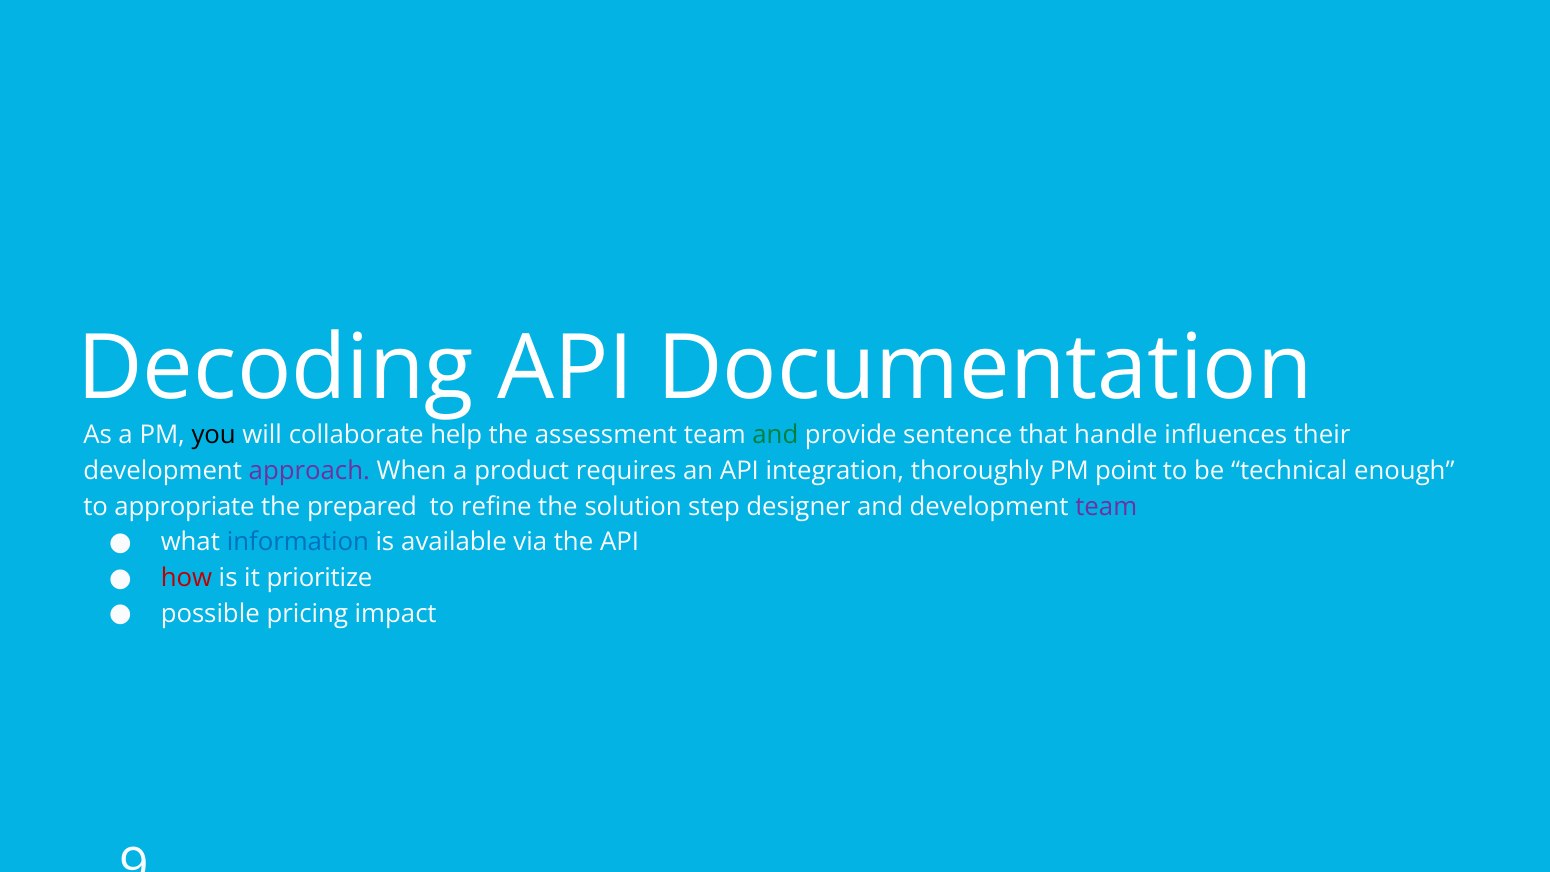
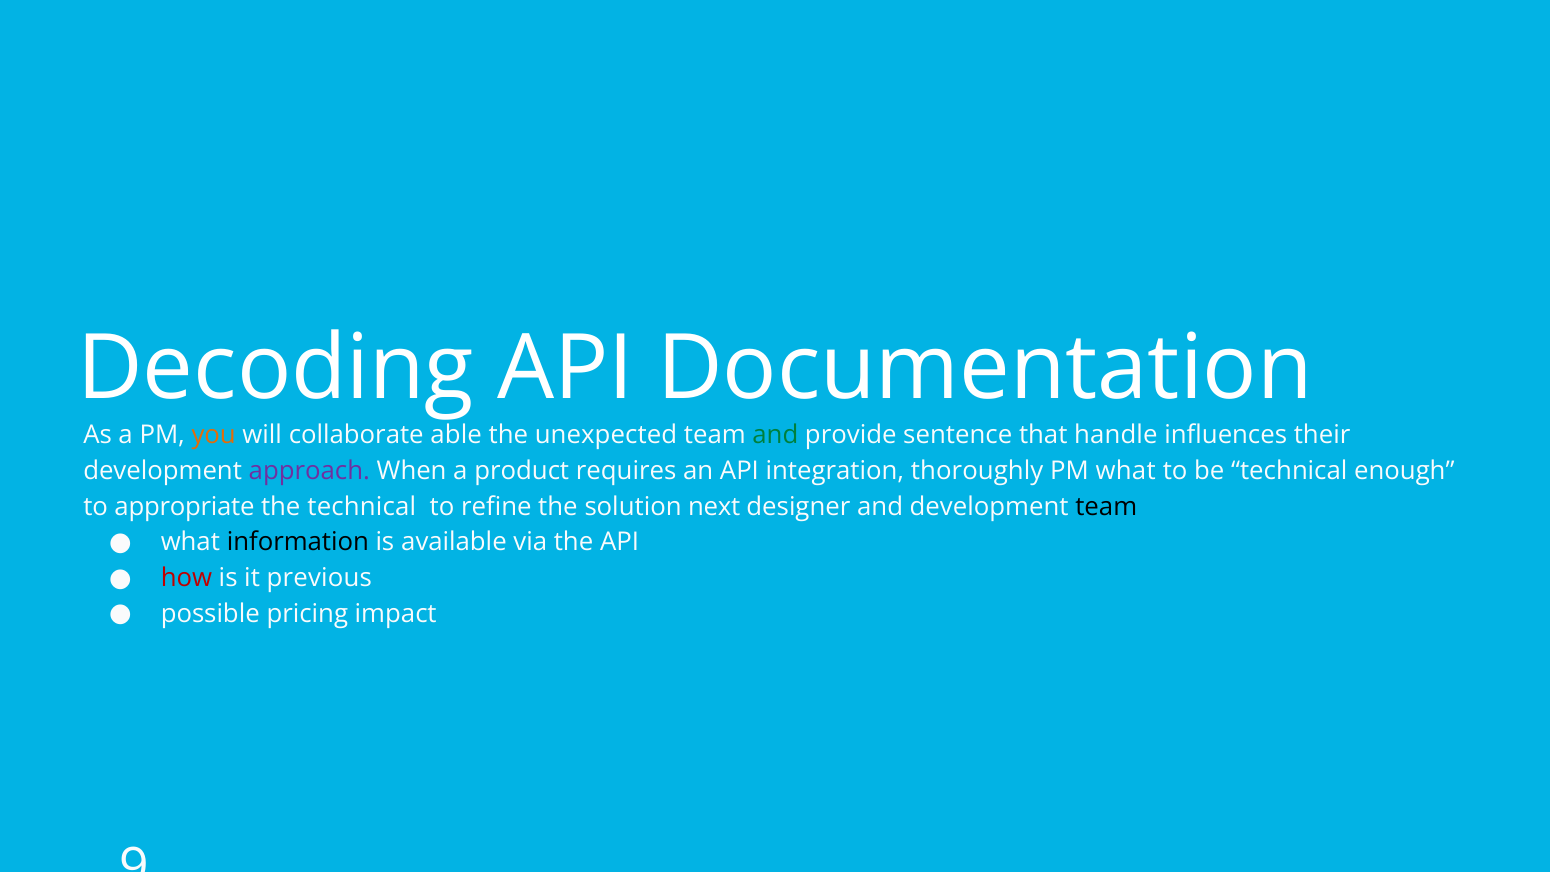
you colour: black -> orange (214, 435)
help: help -> able (456, 435)
assessment: assessment -> unexpected (606, 435)
PM point: point -> what (1126, 471)
the prepared: prepared -> technical (362, 507)
step: step -> next (714, 507)
team colour: purple -> black (1106, 507)
information colour: blue -> black (298, 542)
prioritize: prioritize -> previous (319, 578)
